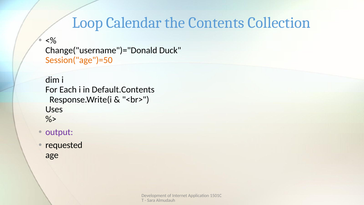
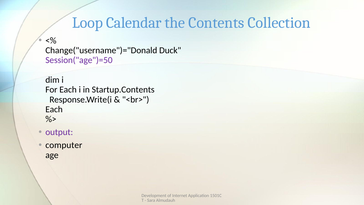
Session("age")=50 colour: orange -> purple (79, 60)
Default.Contents: Default.Contents -> Startup.Contents (123, 90)
Uses: Uses -> Each (54, 109)
requested: requested -> computer (64, 145)
